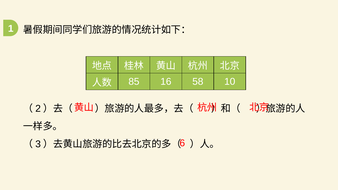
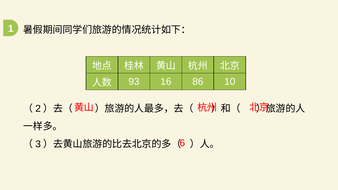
85: 85 -> 93 (134, 82)
58: 58 -> 86 (198, 82)
